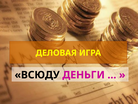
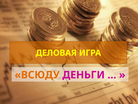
ВСЮДУ colour: black -> orange (37, 75)
